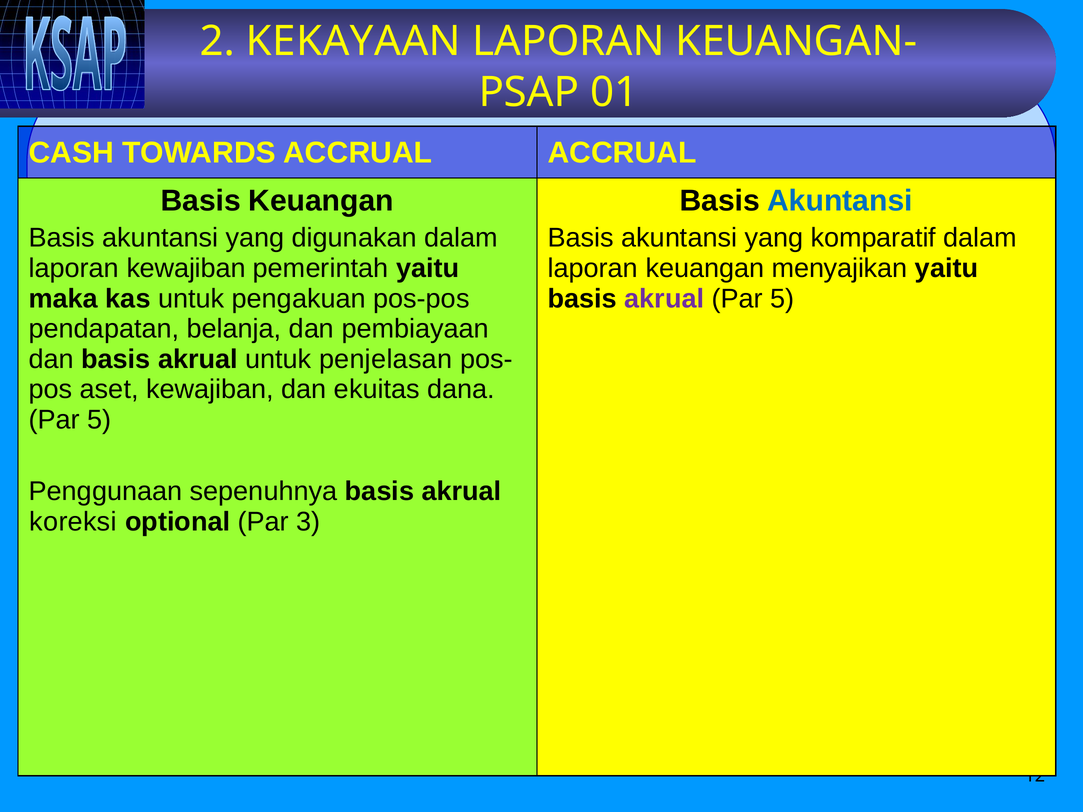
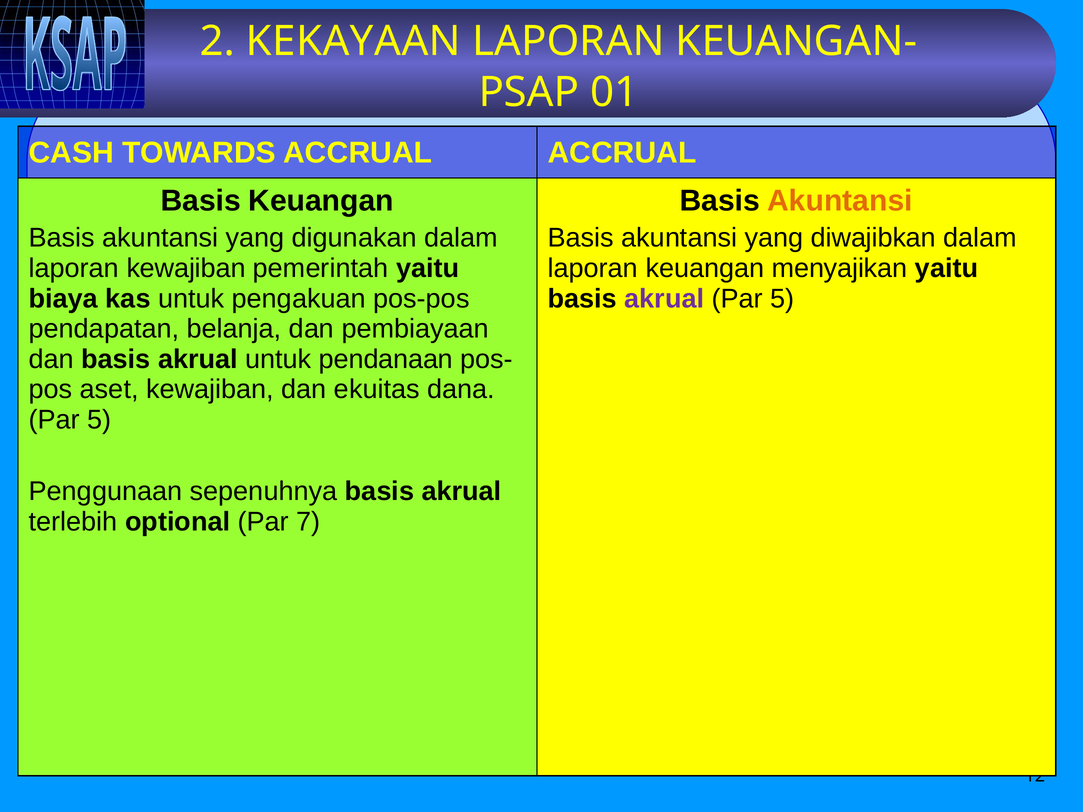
Akuntansi colour: blue -> orange (840, 201)
komparatif: komparatif -> diwajibkan (873, 238)
maka: maka -> biaya (63, 299)
penjelasan: penjelasan -> pendanaan (386, 359)
koreksi: koreksi -> terlebih (73, 522)
3: 3 -> 7 (308, 522)
